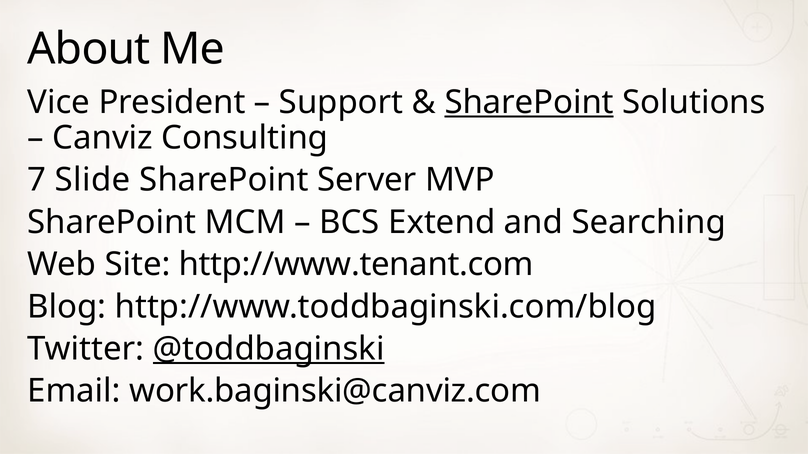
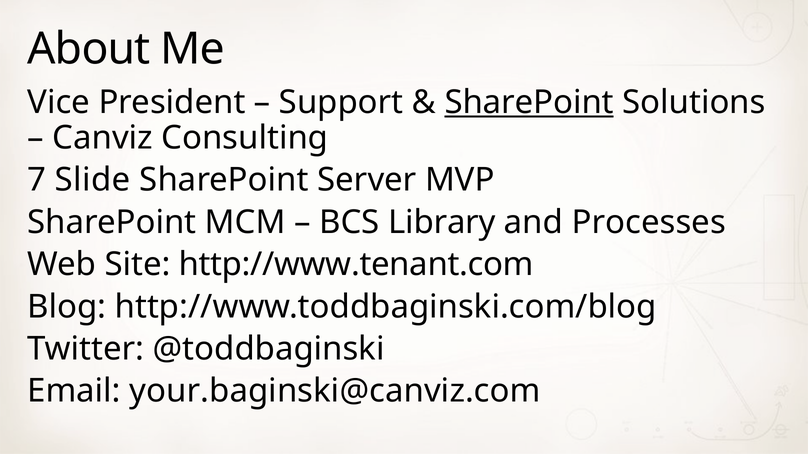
Extend: Extend -> Library (442, 222)
Searching: Searching -> Processes (649, 222)
@toddbaginski underline: present -> none (269, 349)
work.baginski@canviz.com: work.baginski@canviz.com -> your.baginski@canviz.com (335, 391)
